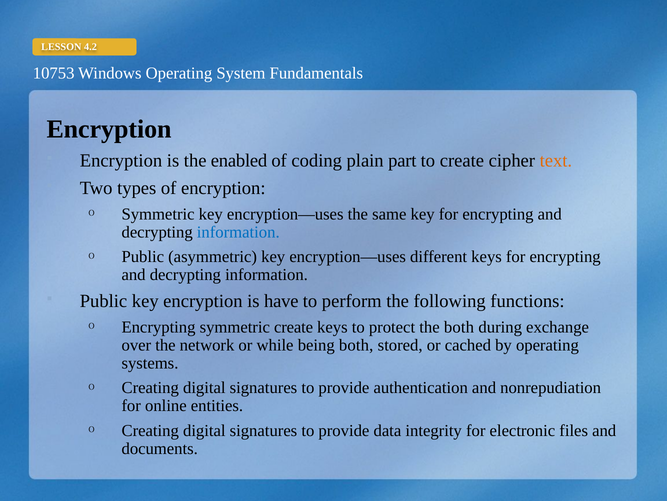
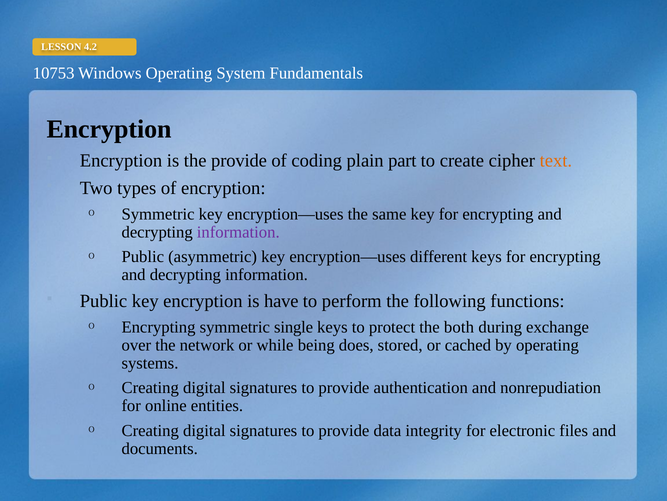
the enabled: enabled -> provide (239, 161)
information colour: blue -> purple (238, 232)
symmetric create: create -> single (294, 327)
being both: both -> does (356, 345)
